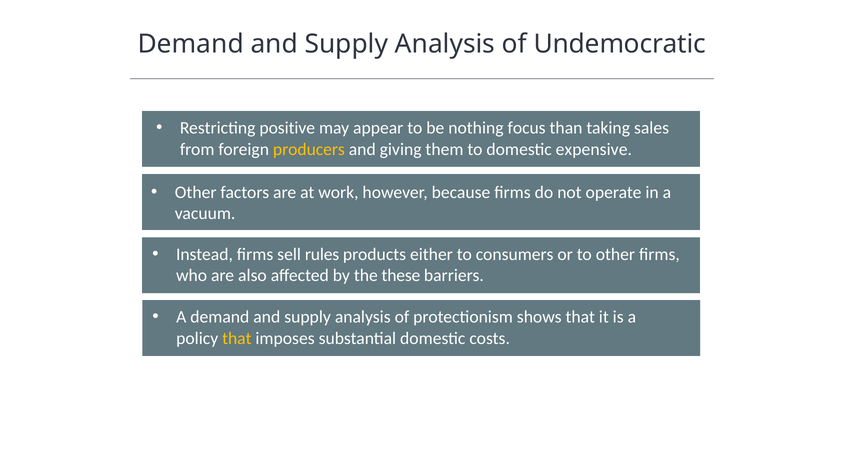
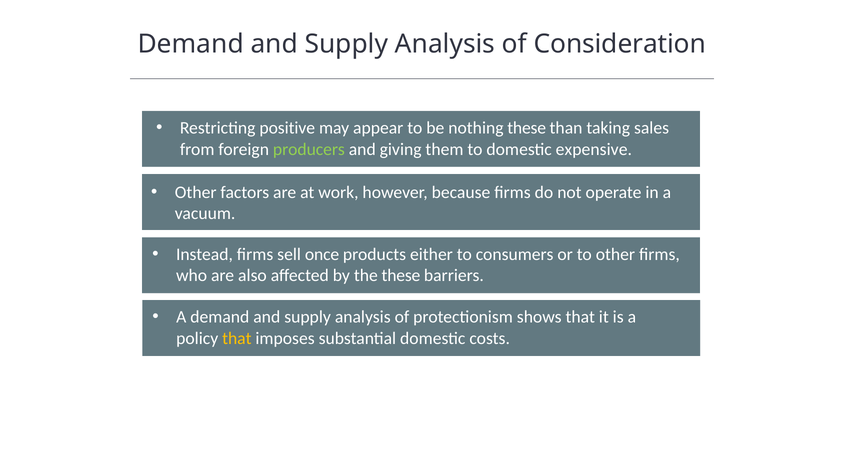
Undemocratic: Undemocratic -> Consideration (620, 44)
nothing focus: focus -> these (527, 128)
producers colour: yellow -> light green (309, 149)
rules: rules -> once (322, 254)
